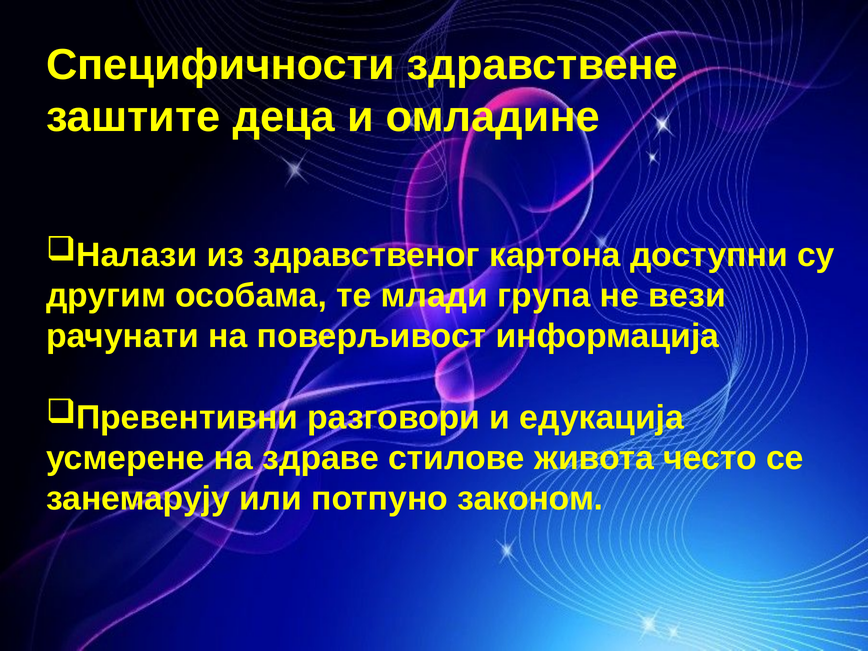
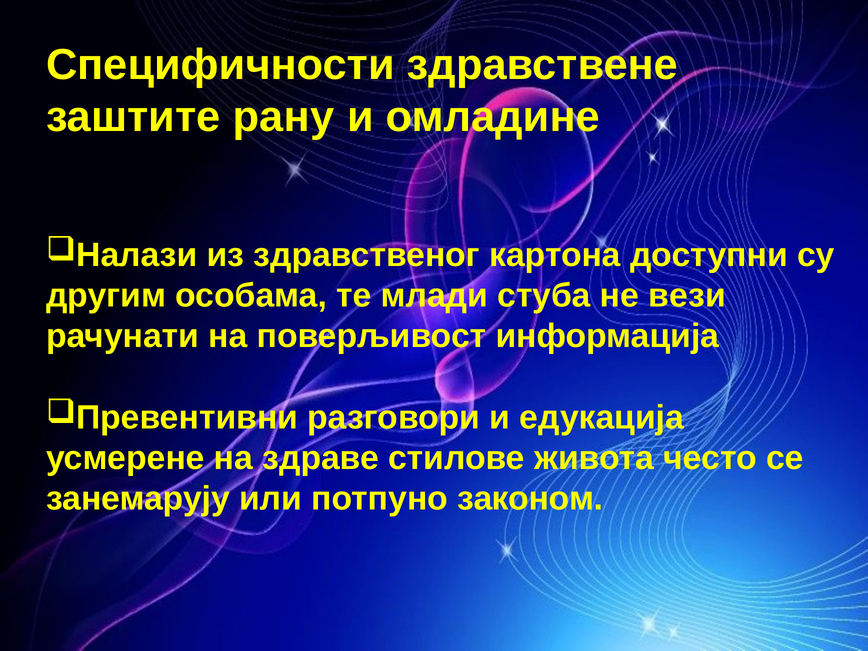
деца: деца -> рану (284, 117)
група: група -> стуба (544, 296)
